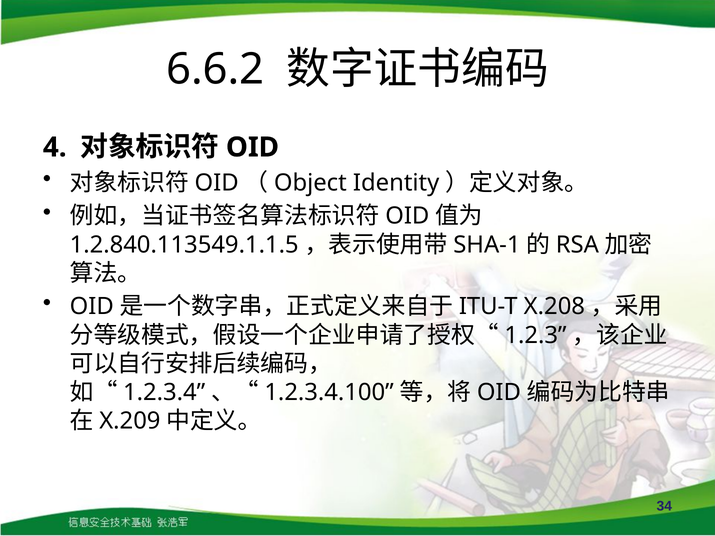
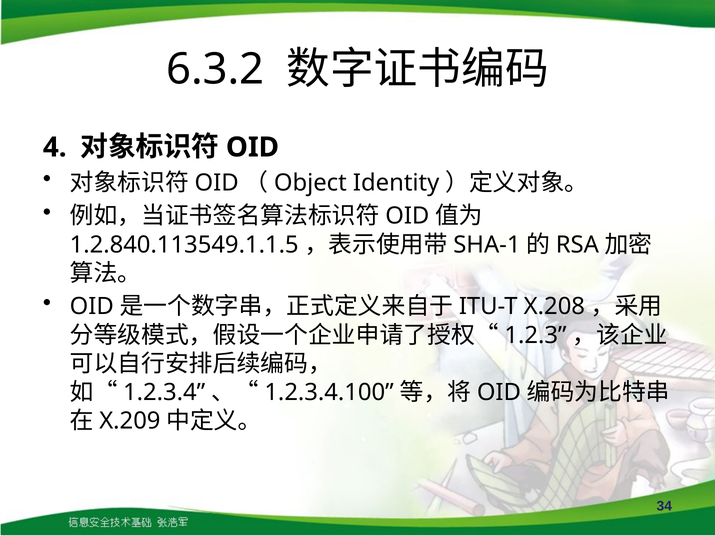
6.6.2: 6.6.2 -> 6.3.2 (215, 69)
